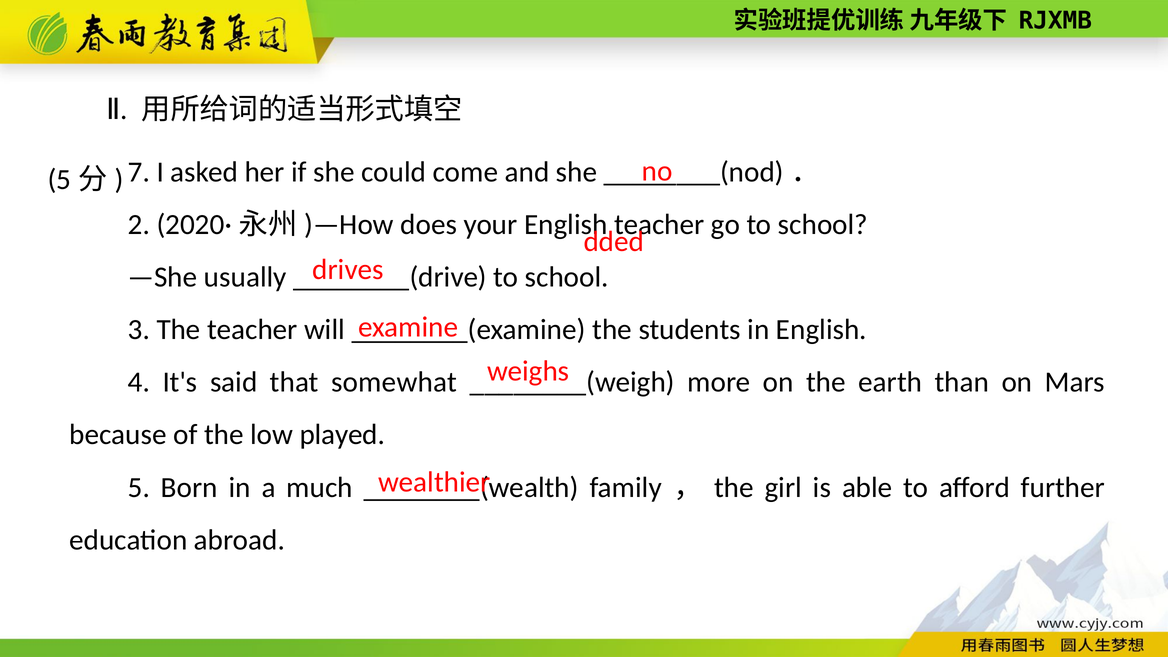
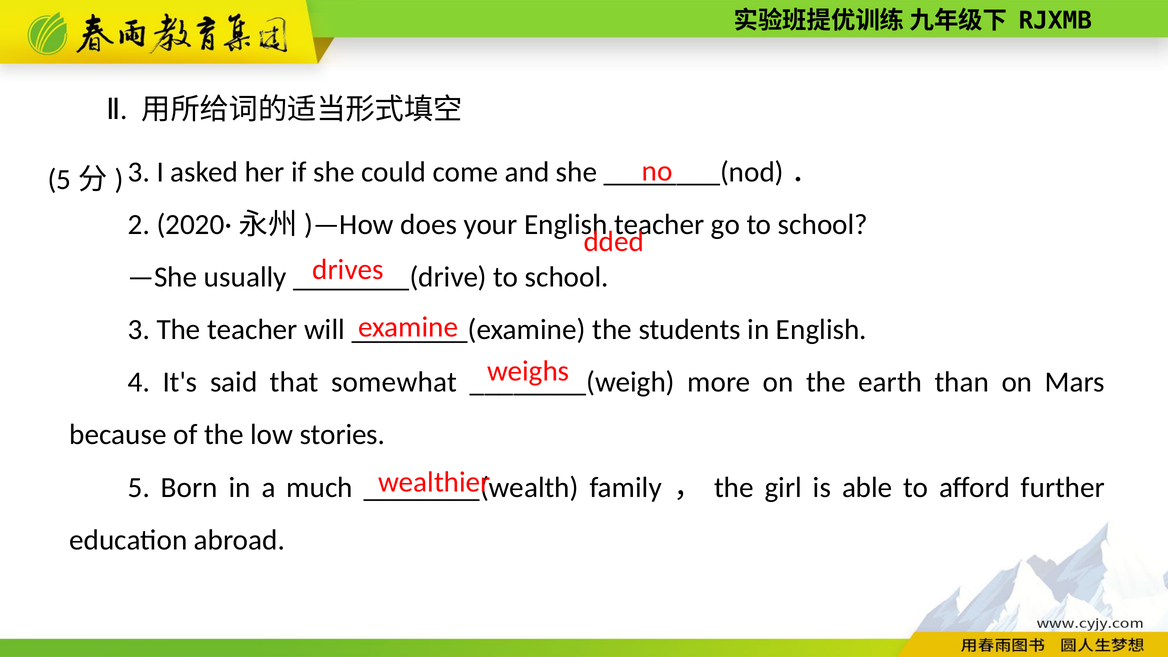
7: 7 -> 3 (139, 172)
played: played -> stories (342, 435)
